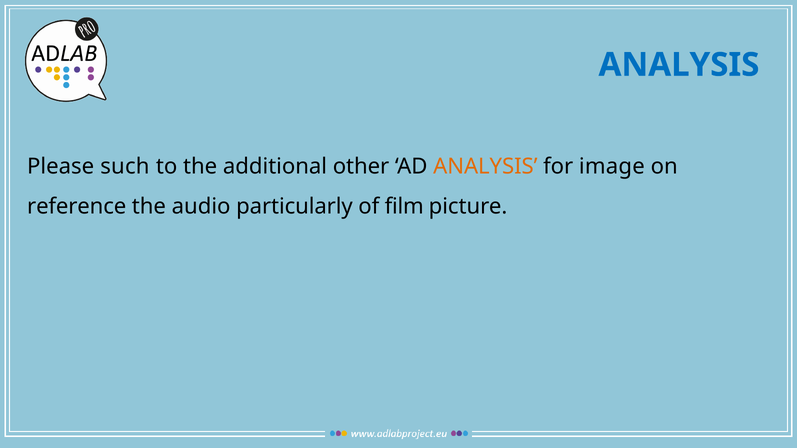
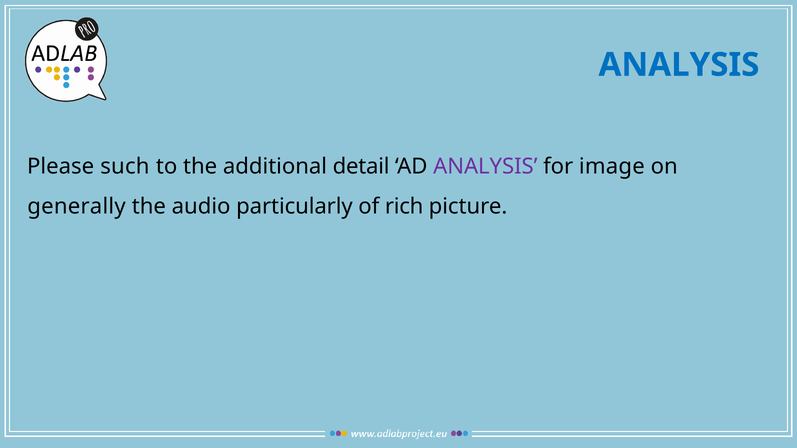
other: other -> detail (361, 167)
ANALYSIS colour: orange -> purple (485, 167)
reference: reference -> generally (77, 206)
film: film -> rich (404, 206)
